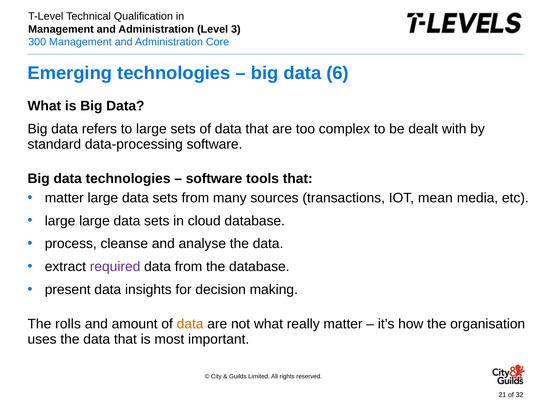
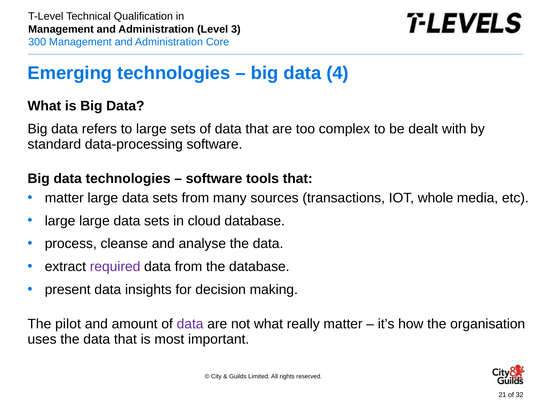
6: 6 -> 4 (338, 73)
mean: mean -> whole (436, 198)
rolls: rolls -> pilot (68, 324)
data colour: orange -> purple (190, 324)
